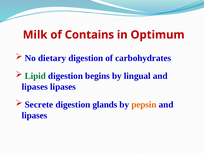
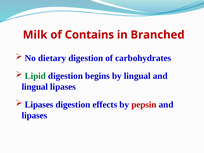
Optimum: Optimum -> Branched (158, 35)
lipases: lipases -> lingual (35, 87)
Secrete: Secrete -> Lipases (39, 105)
glands: glands -> effects (105, 105)
pepsin colour: orange -> red (144, 105)
